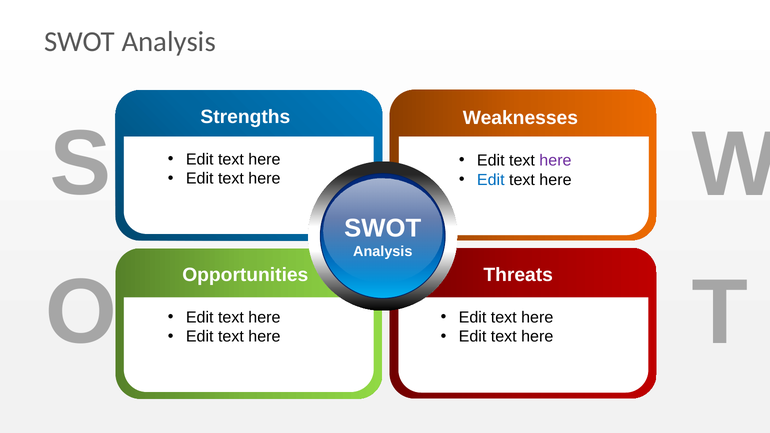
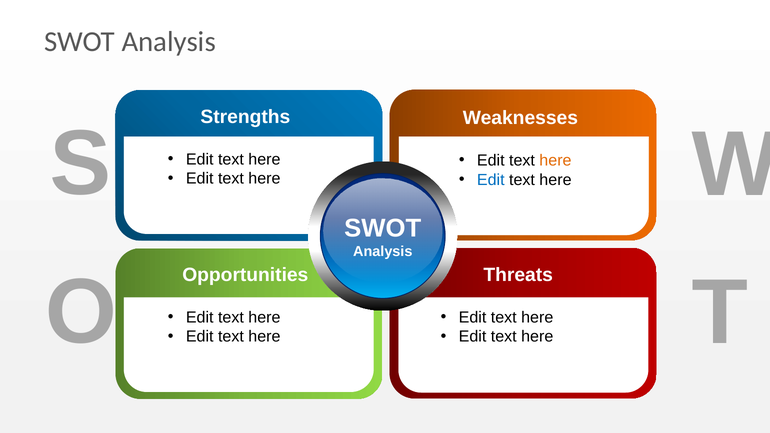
here colour: purple -> orange (555, 161)
